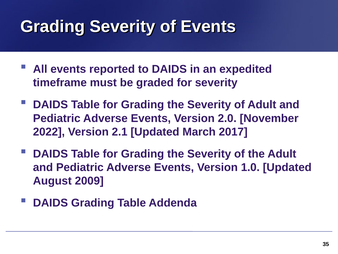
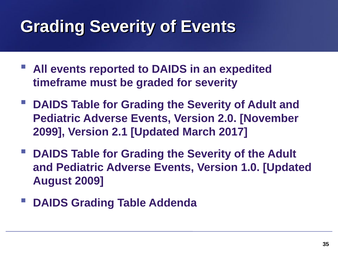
2022: 2022 -> 2099 (49, 132)
